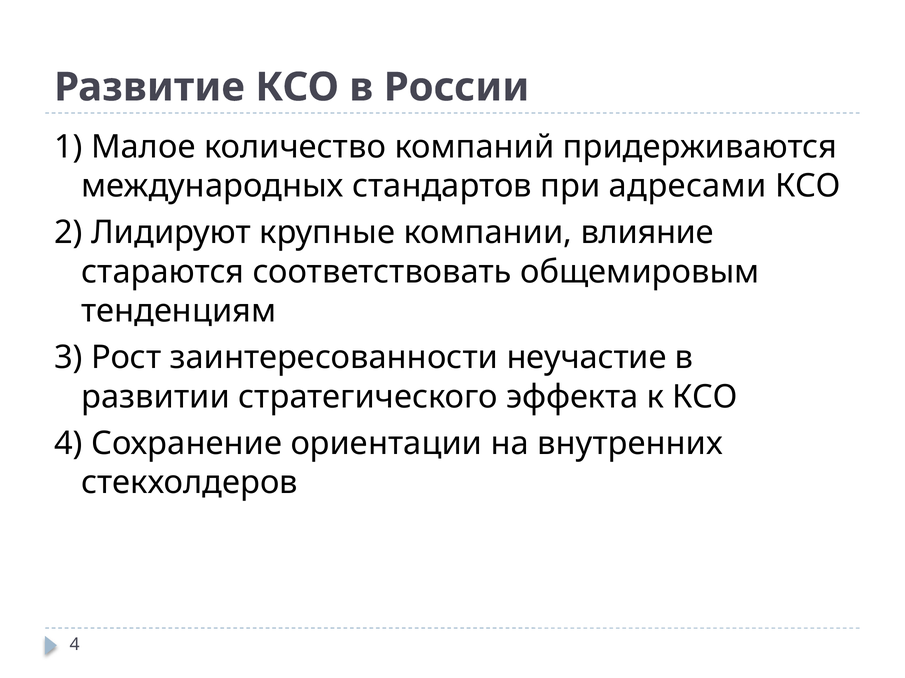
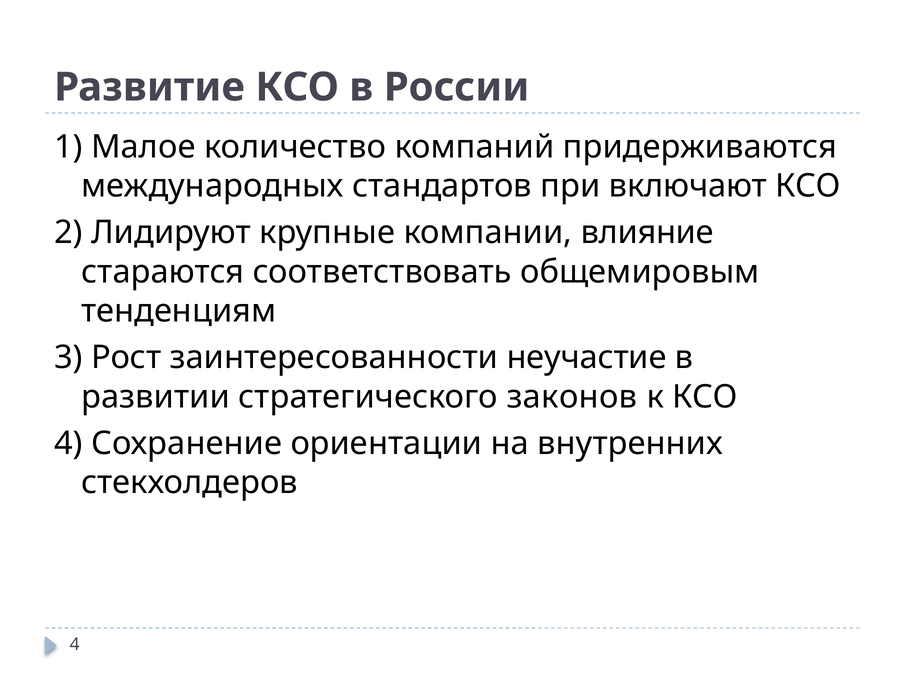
адресами: адресами -> включают (688, 186)
эффекта: эффекта -> законов (572, 397)
